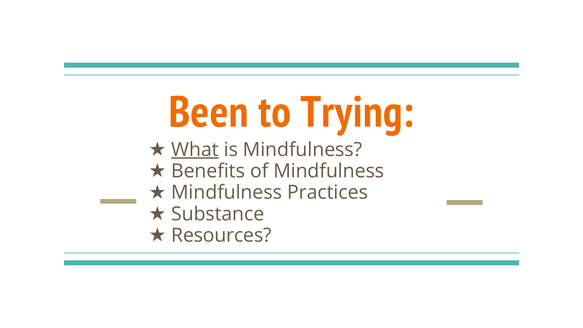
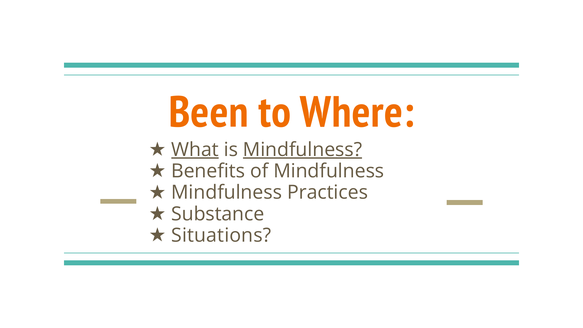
Trying: Trying -> Where (357, 112)
Mindfulness underline: none -> present (303, 150)
Resources: Resources -> Situations (221, 235)
